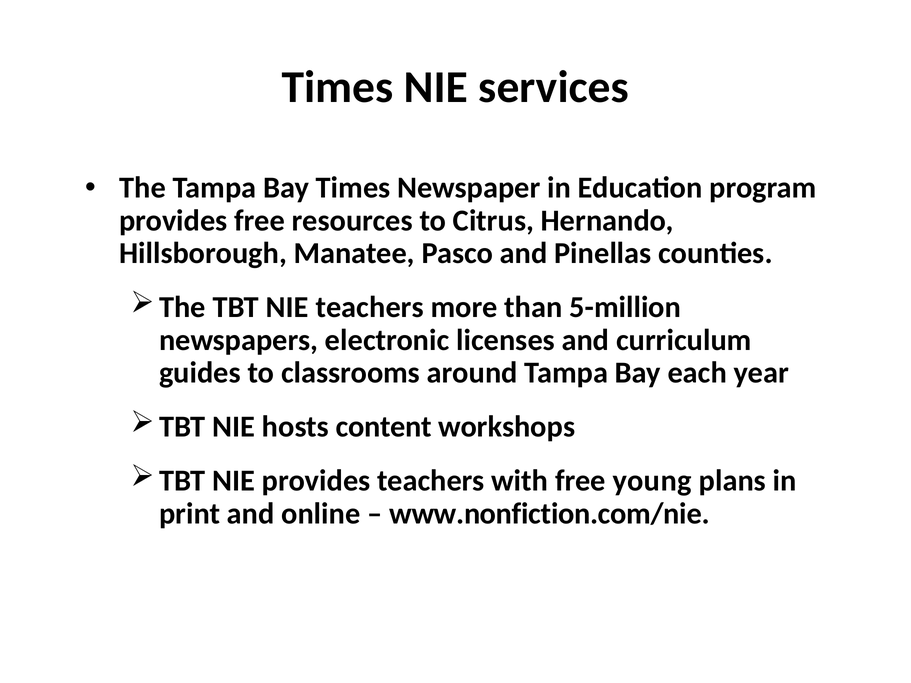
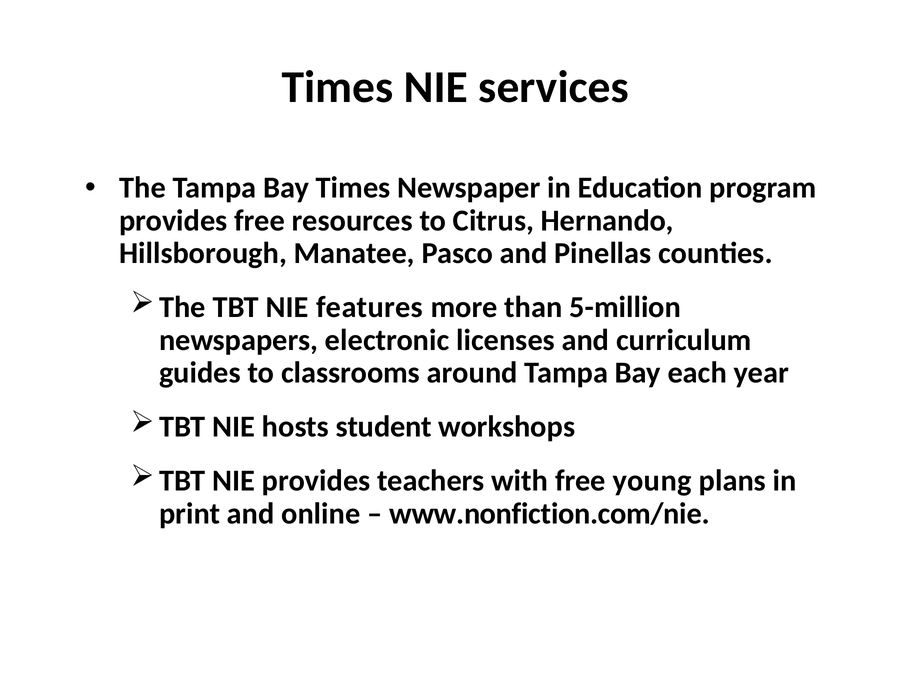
NIE teachers: teachers -> features (370, 307)
content: content -> student (384, 427)
